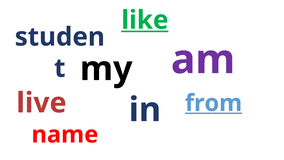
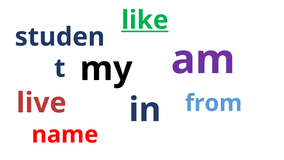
from underline: present -> none (214, 103)
